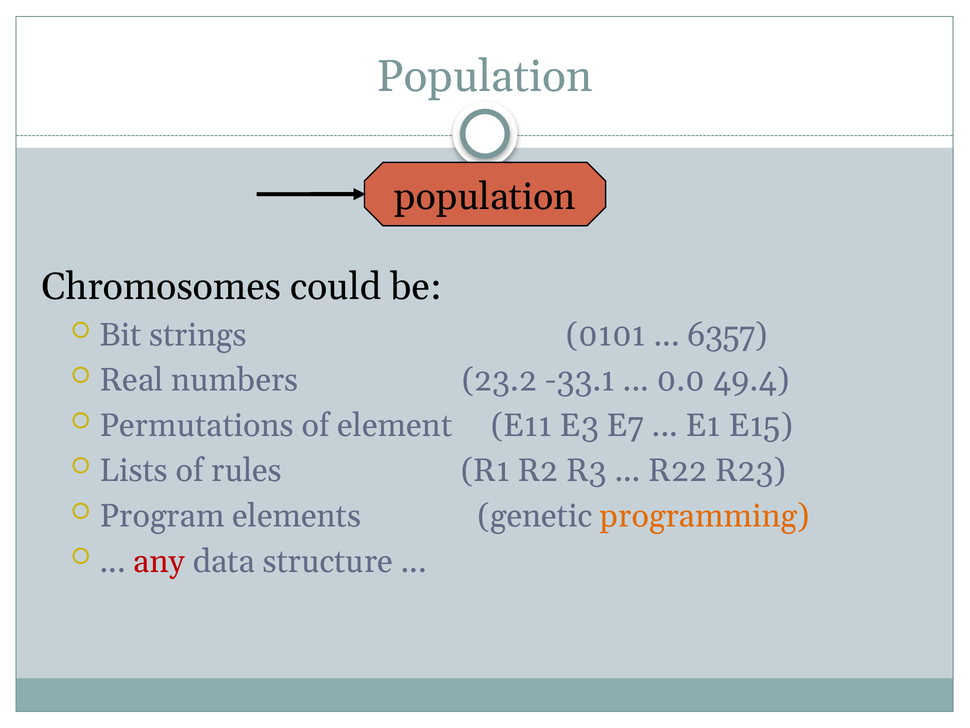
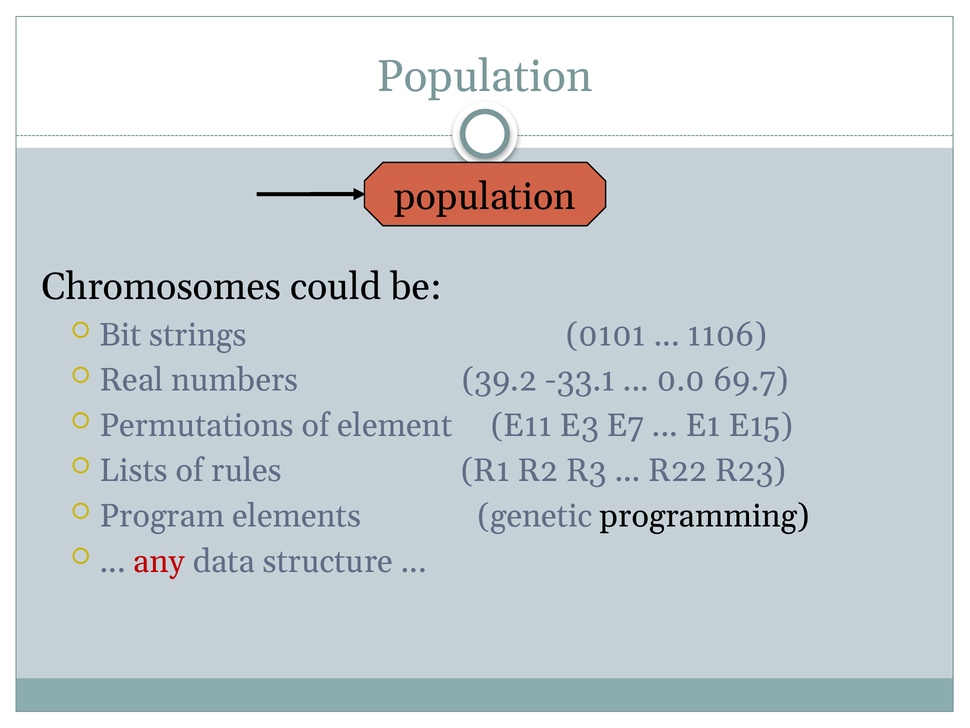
6357: 6357 -> 1106 (727, 335)
23.2: 23.2 -> 39.2 (500, 380)
49.4: 49.4 -> 69.7 (751, 380)
programming colour: orange -> black (705, 516)
